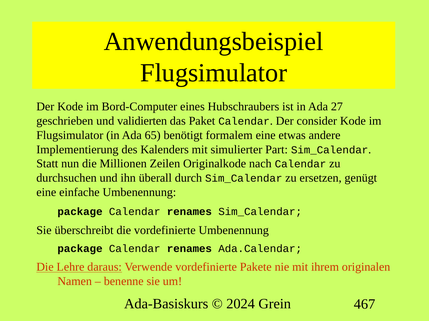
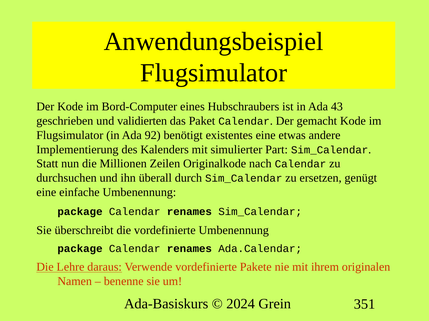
27: 27 -> 43 (337, 107)
consider: consider -> gemacht (317, 121)
65: 65 -> 92 (153, 135)
formalem: formalem -> existentes (229, 135)
467: 467 -> 351 (365, 305)
